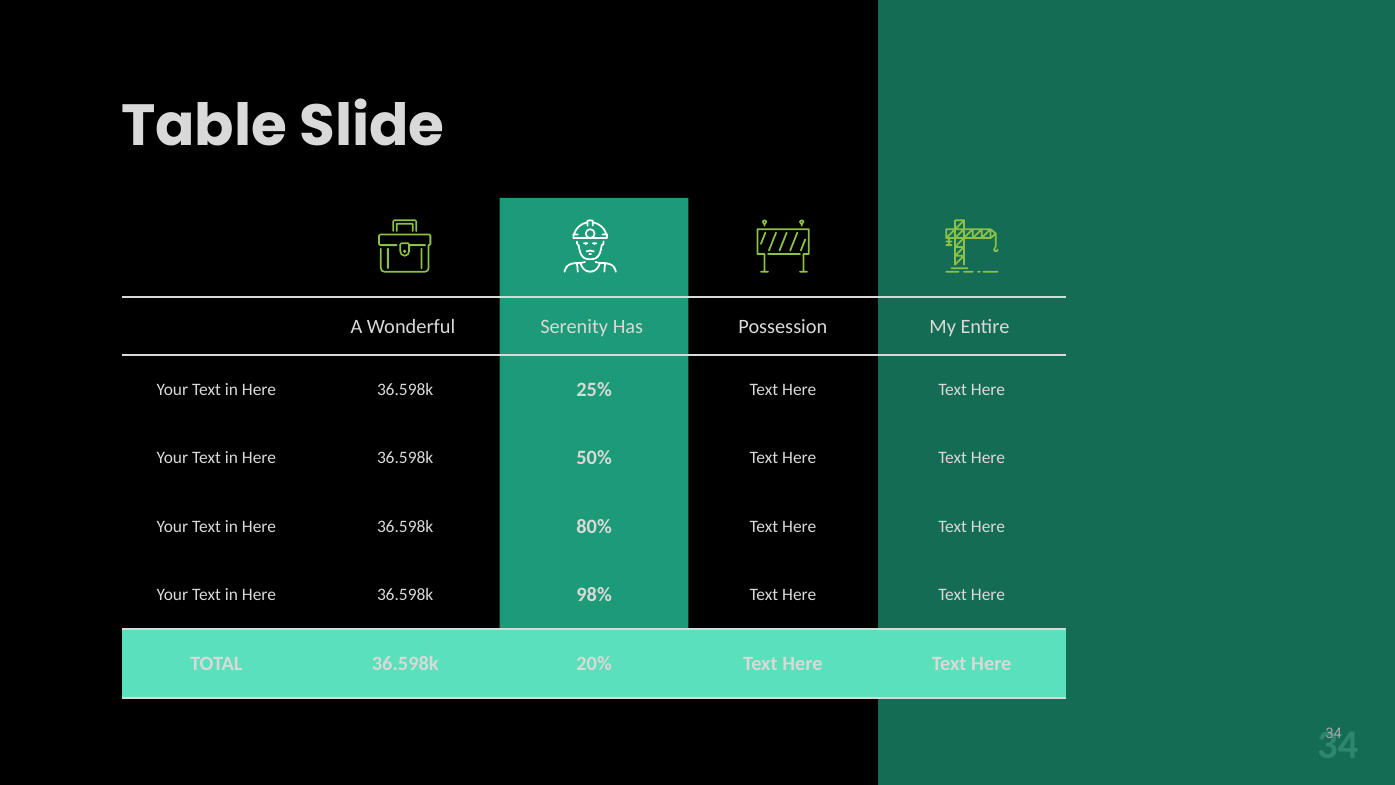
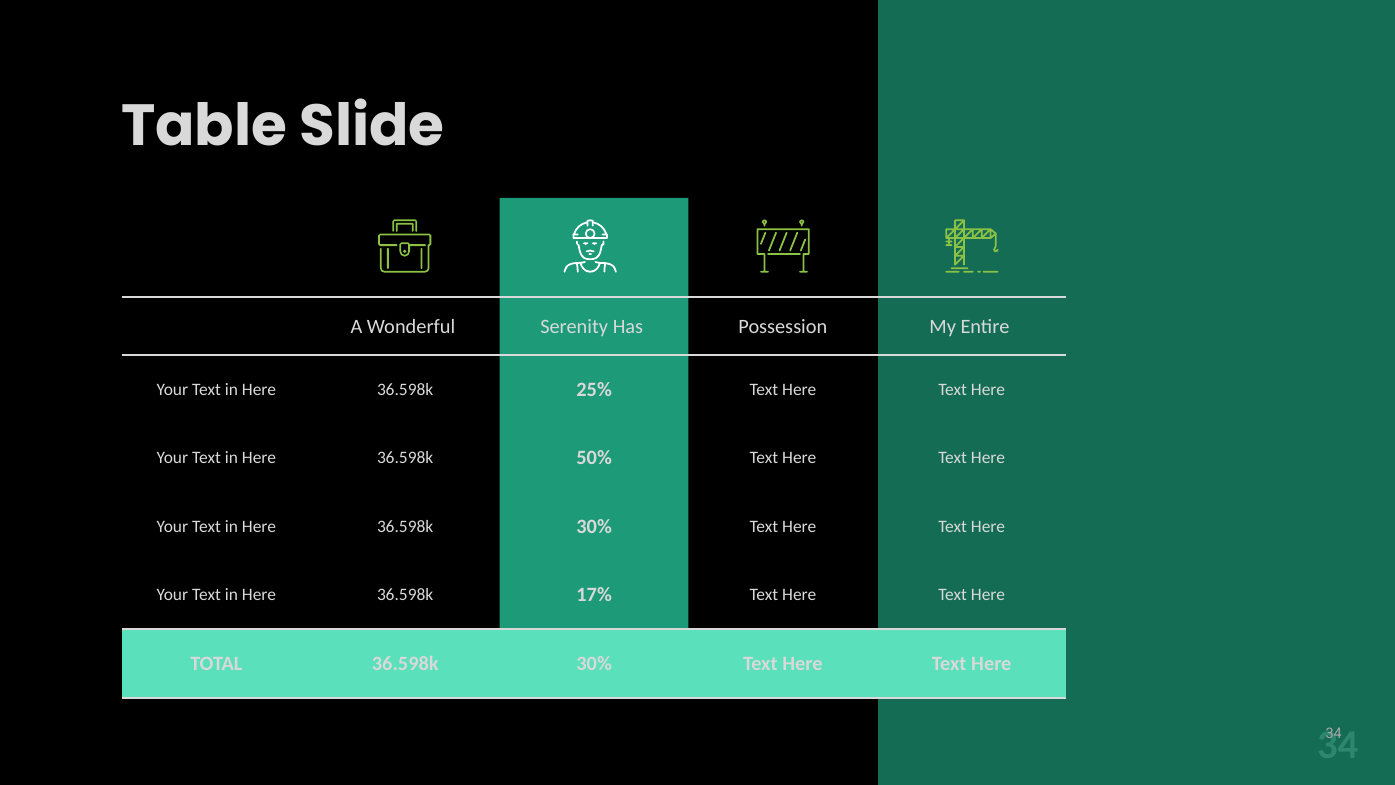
Here 36.598k 80%: 80% -> 30% (594, 526)
98%: 98% -> 17% (594, 595)
TOTAL 36.598k 20%: 20% -> 30% (594, 663)
